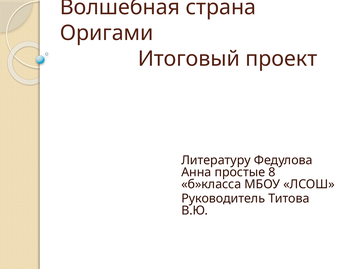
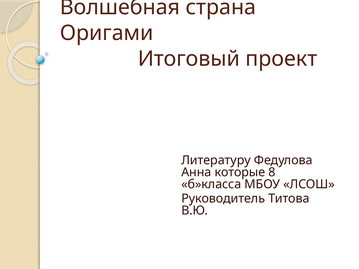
простые: простые -> которые (240, 172)
